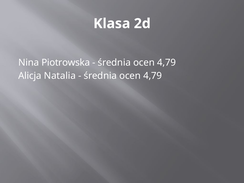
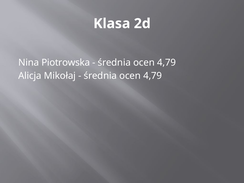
Natalia: Natalia -> Mikołaj (60, 76)
